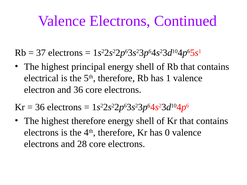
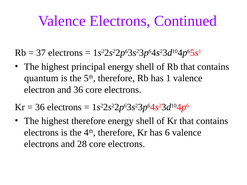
electrical: electrical -> quantum (41, 78)
0: 0 -> 6 (167, 133)
